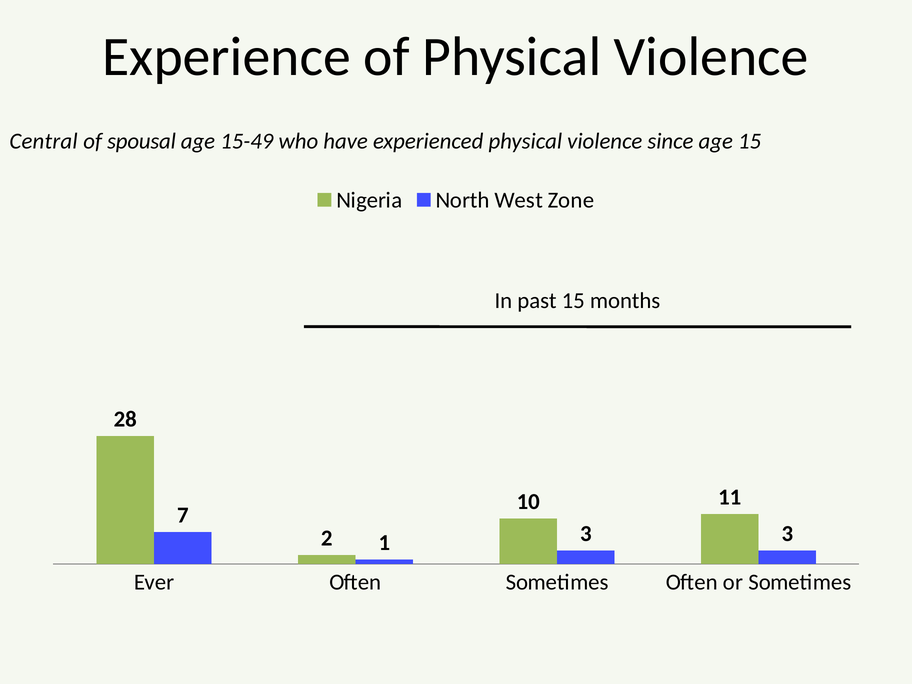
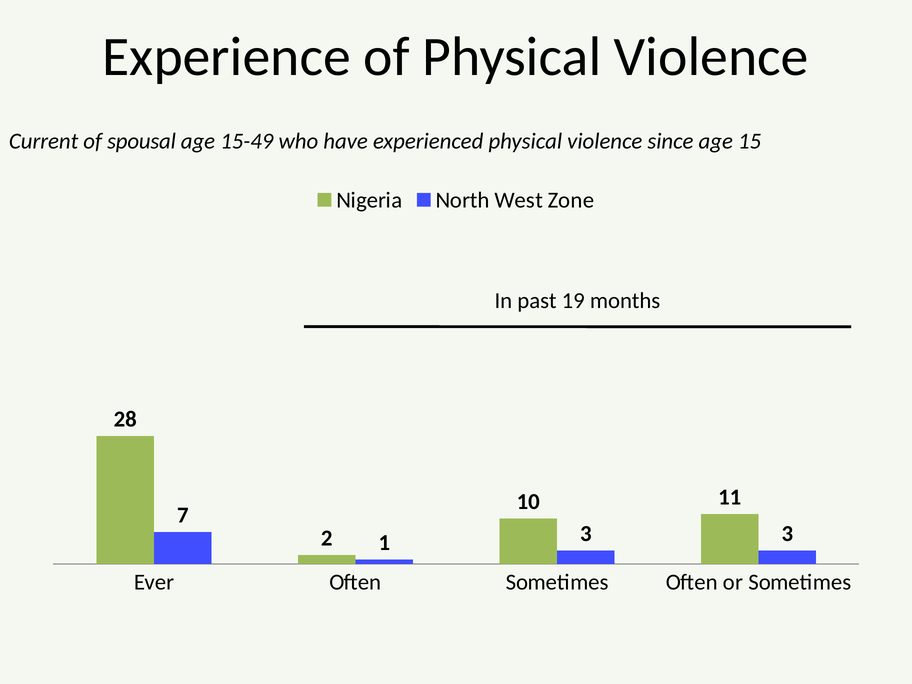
Central: Central -> Current (44, 141)
past 15: 15 -> 19 (573, 301)
